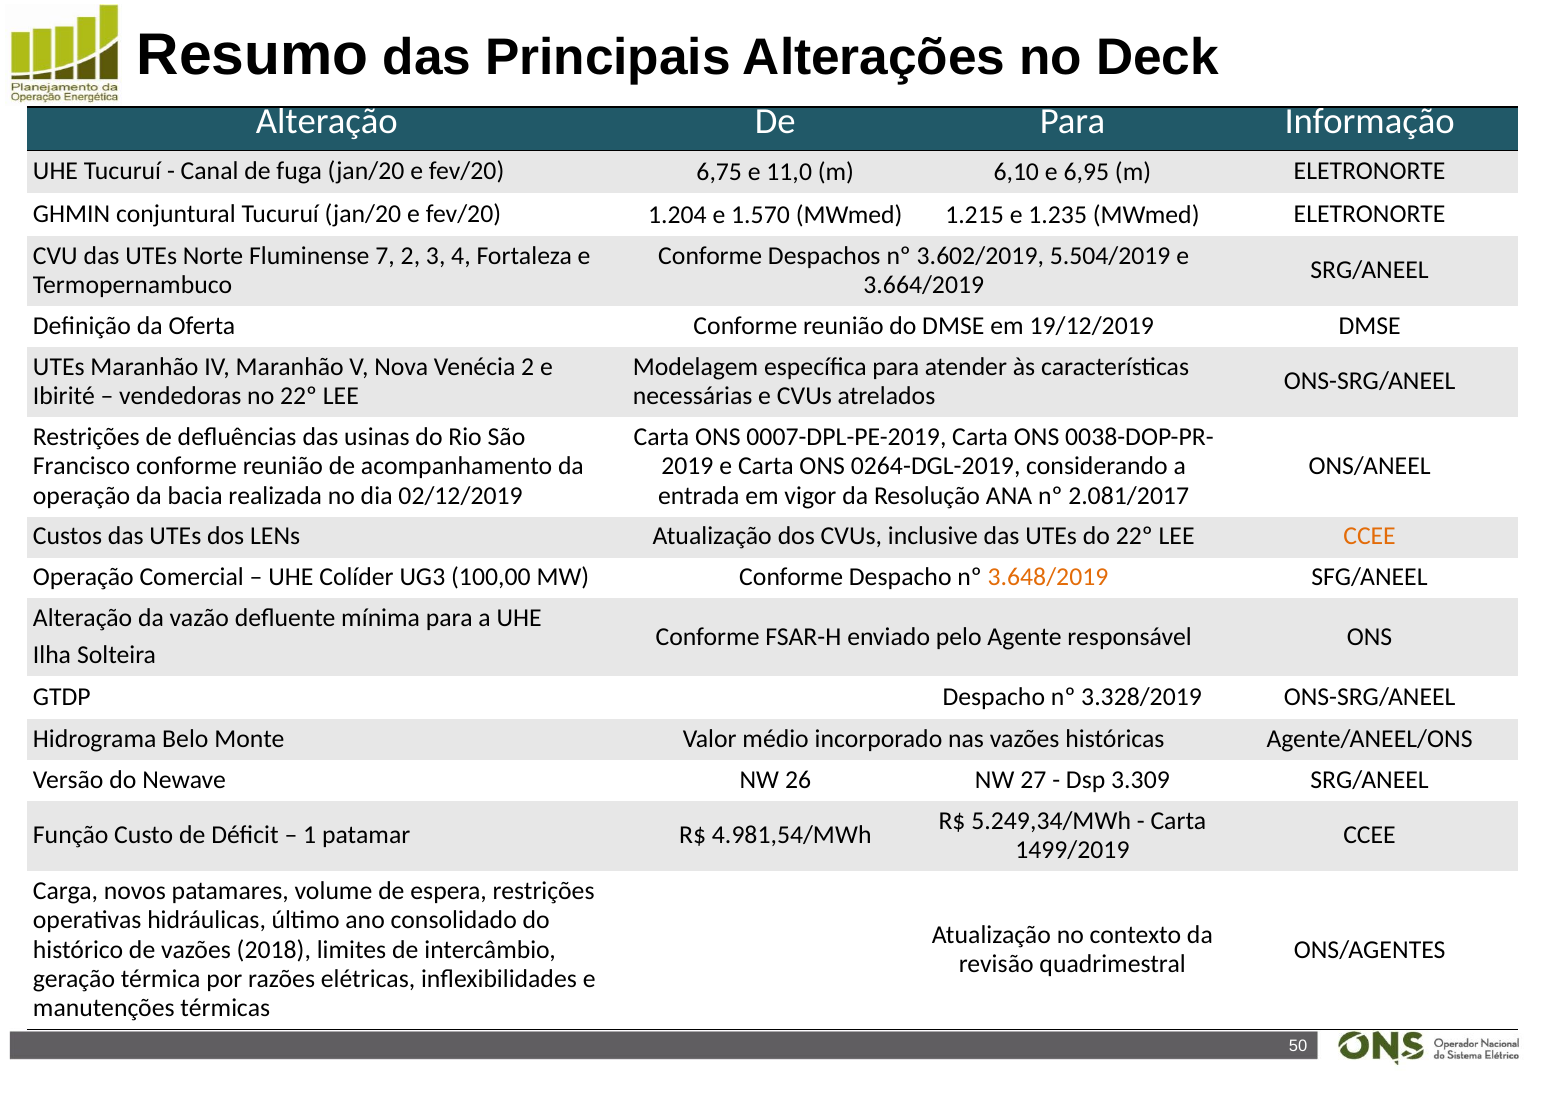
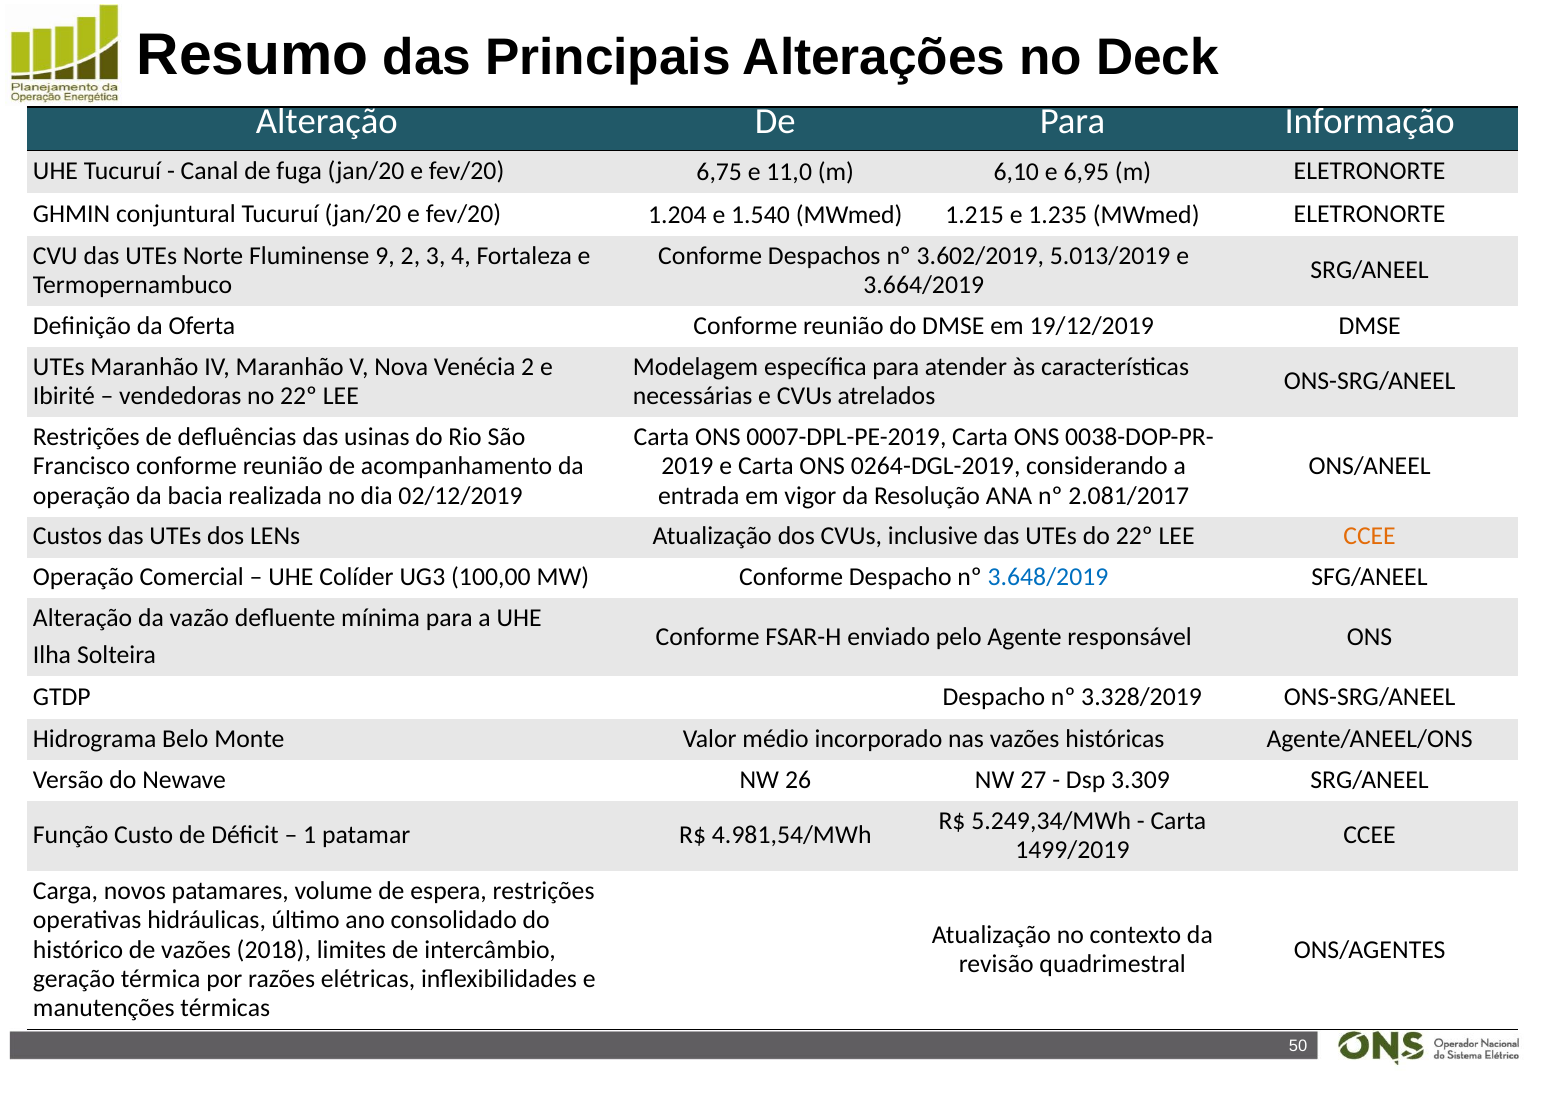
1.570: 1.570 -> 1.540 (761, 215)
7: 7 -> 9 (385, 256)
5.504/2019: 5.504/2019 -> 5.013/2019 (1110, 256)
3.648/2019 colour: orange -> blue (1048, 577)
